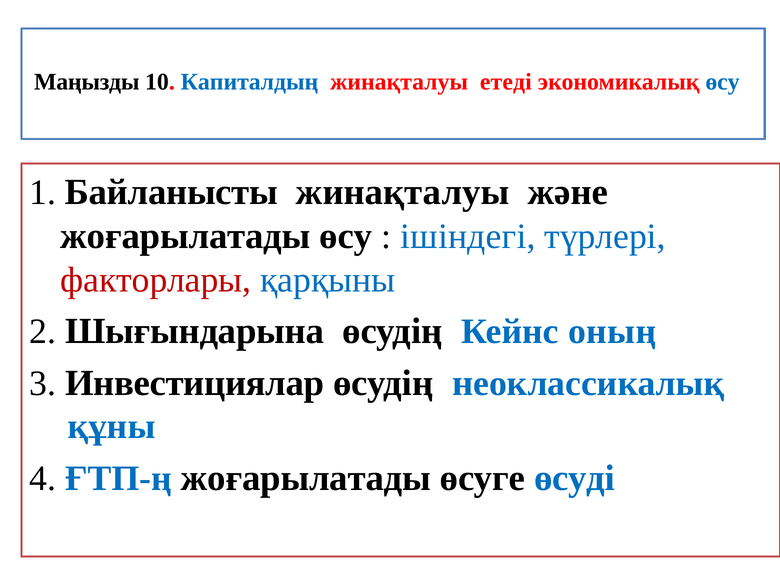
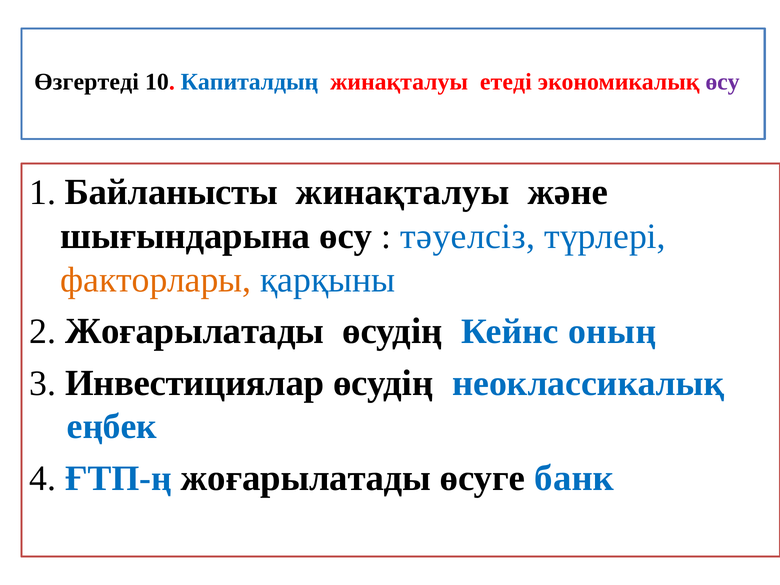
Маңызды: Маңызды -> Өзгертеді (87, 82)
өсу colour: blue -> purple (723, 82)
жоғарылатады: жоғарылатады -> шығындарына (185, 236)
ішіндегі: ішіндегі -> тәуелсіз (468, 237)
факторлары colour: red -> orange (156, 280)
2 Шығындарына: Шығындарына -> Жоғарылатады (195, 331)
құны: құны -> еңбек (112, 427)
өсуді: өсуді -> банк (574, 478)
